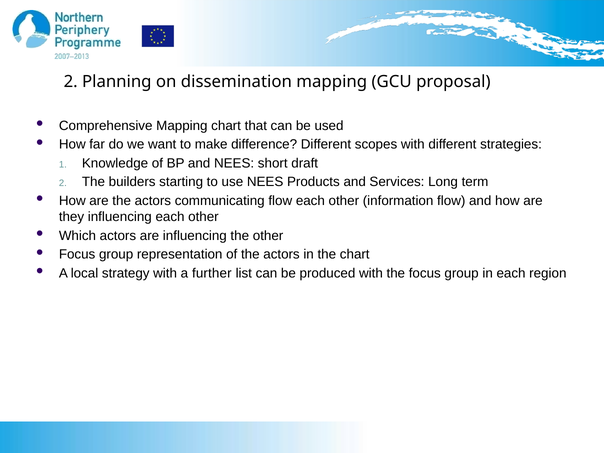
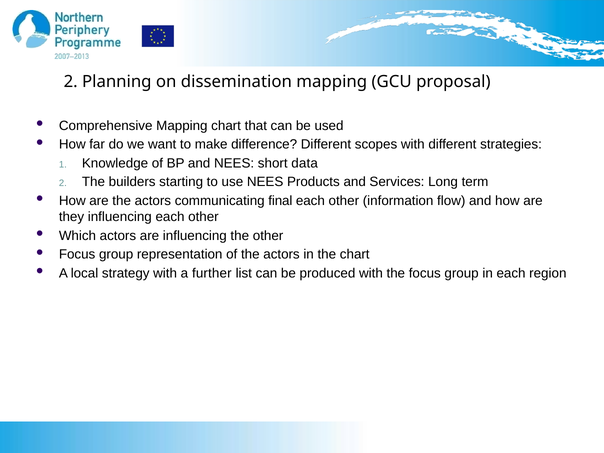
draft: draft -> data (305, 163)
communicating flow: flow -> final (280, 201)
